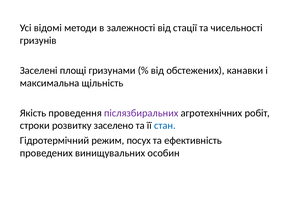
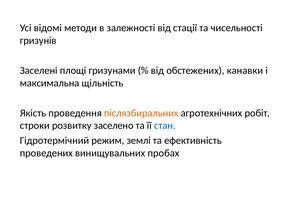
післязбиральних colour: purple -> orange (141, 113)
посух: посух -> землі (139, 141)
особин: особин -> пробах (164, 153)
